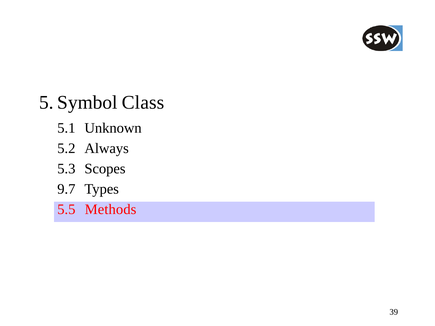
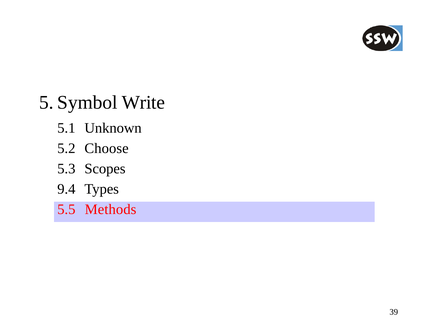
Class: Class -> Write (143, 102)
Always: Always -> Choose (107, 149)
9.7: 9.7 -> 9.4 (66, 189)
